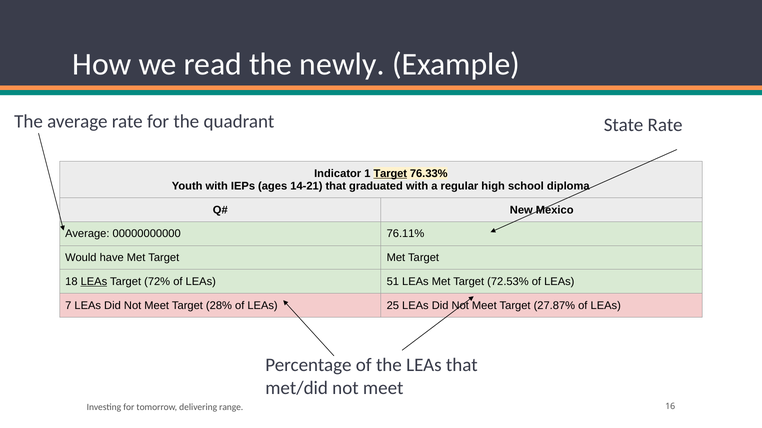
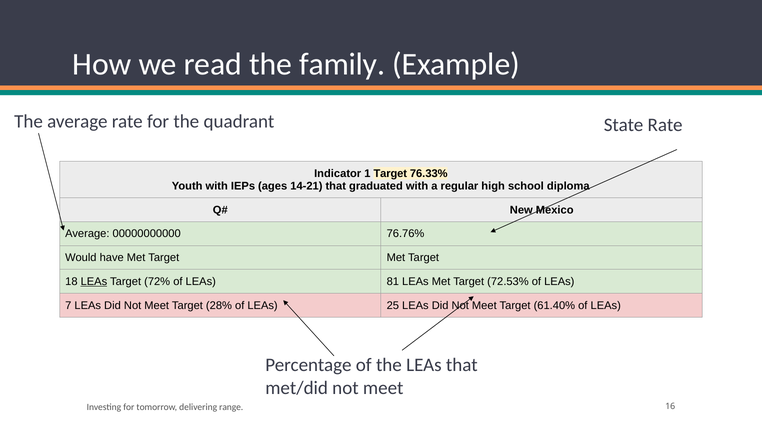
newly: newly -> family (342, 64)
Target underline: present -> none (390, 174)
76.11%: 76.11% -> 76.76% (406, 234)
51: 51 -> 81 (393, 282)
27.87%: 27.87% -> 61.40% (554, 306)
